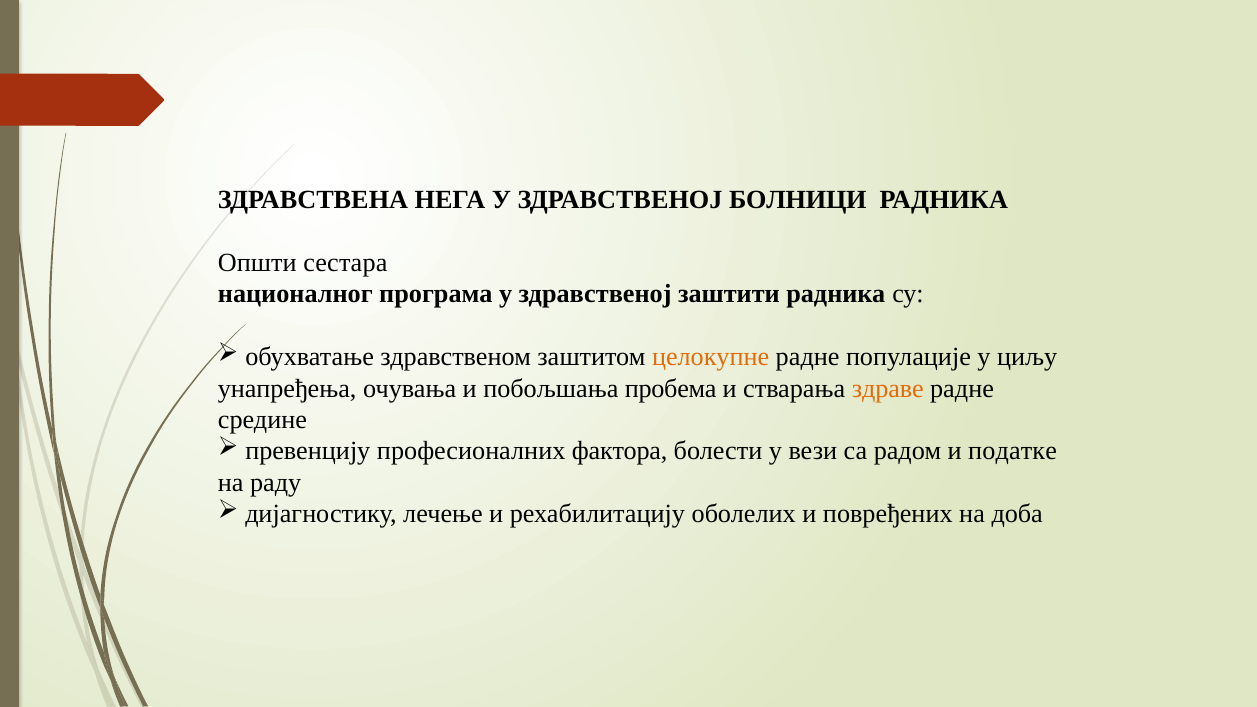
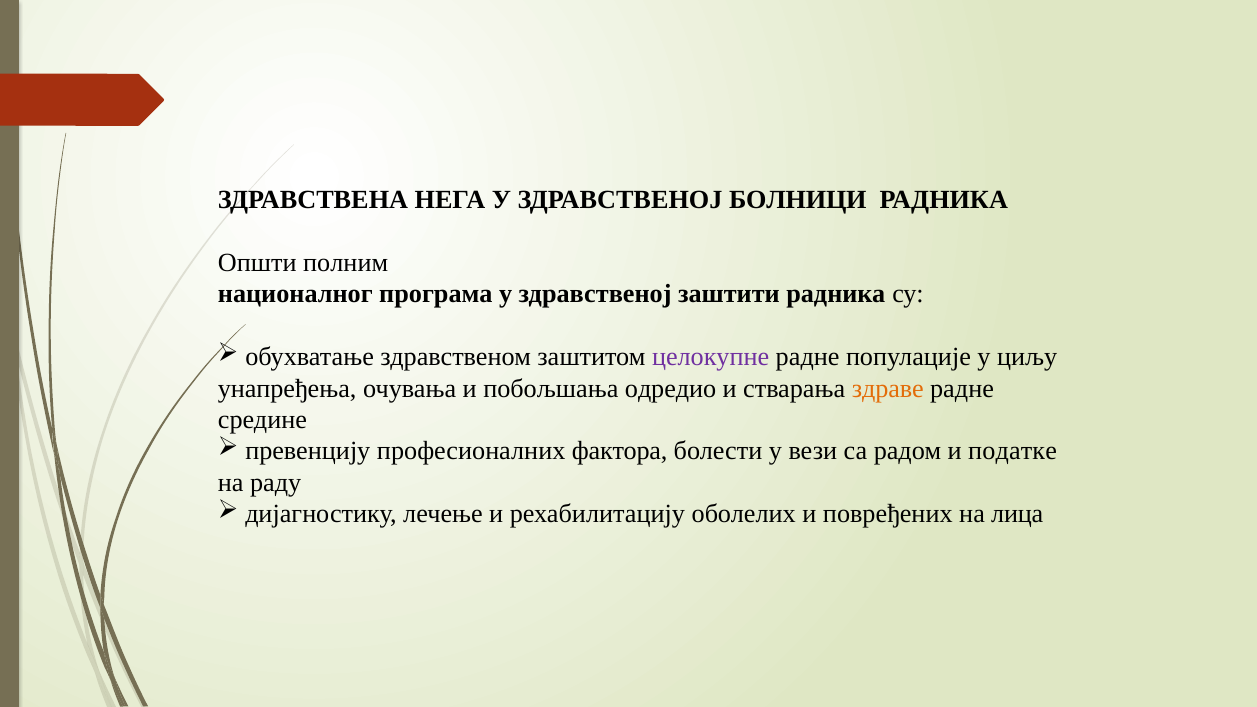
сестара: сестара -> полним (346, 263)
целокупне colour: orange -> purple (711, 357)
пробема: пробема -> одредио (671, 388)
доба: доба -> лица (1017, 514)
